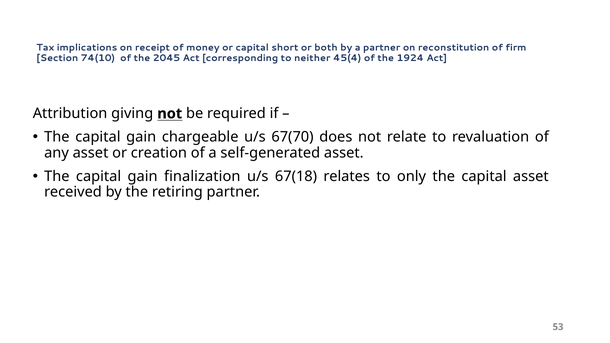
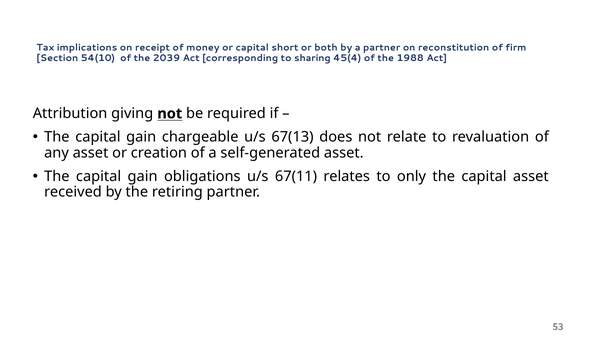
74(10: 74(10 -> 54(10 (98, 58)
2045: 2045 -> 2039 (166, 58)
neither: neither -> sharing (312, 58)
1924: 1924 -> 1988 (410, 58)
67(70: 67(70 -> 67(13 (293, 137)
finalization: finalization -> obligations (202, 176)
67(18: 67(18 -> 67(11 (296, 176)
